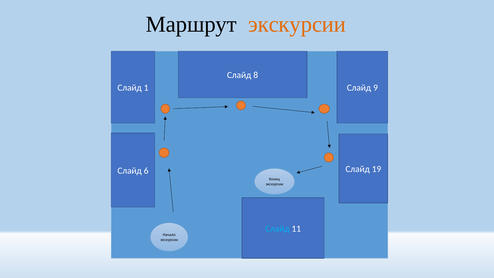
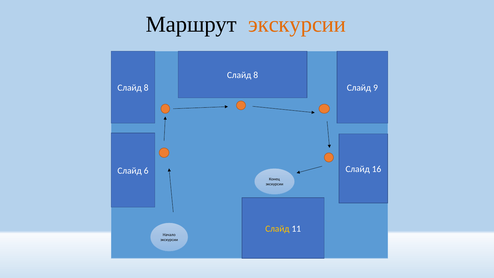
1: 1 -> 8 (146, 88)
19: 19 -> 16 (377, 169)
Слайд colour: light blue -> yellow (277, 229)
